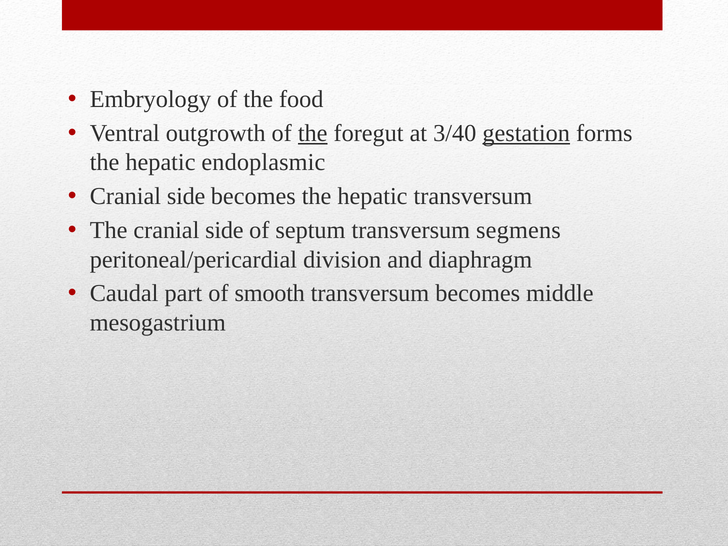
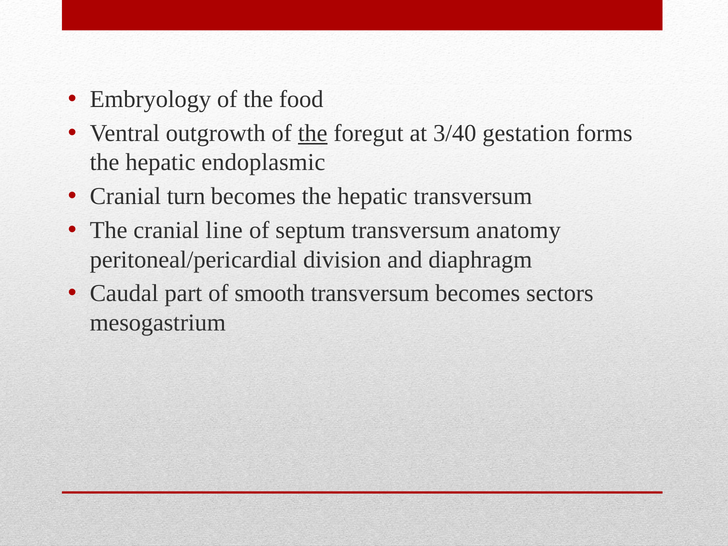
gestation underline: present -> none (526, 133)
side: side -> turn (186, 196)
The cranial side: side -> line (224, 230)
segmens: segmens -> anatomy (518, 230)
middle: middle -> sectors (560, 293)
